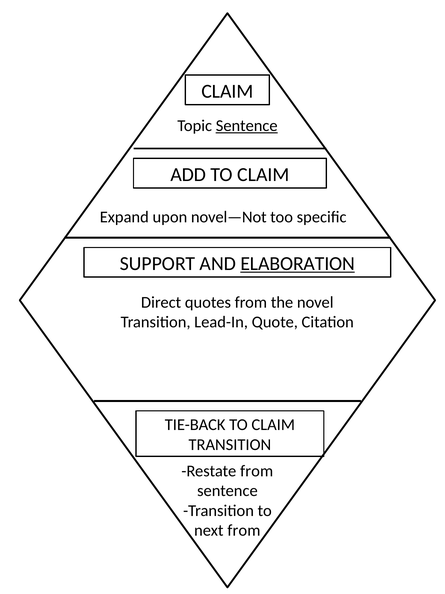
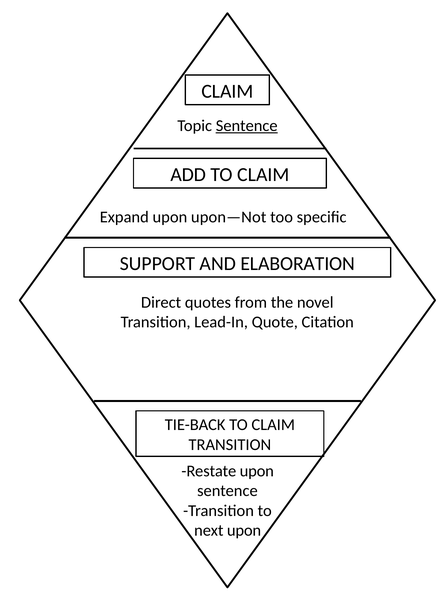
novel—Not: novel—Not -> upon—Not (229, 217)
ELABORATION underline: present -> none (298, 263)
Restate from: from -> upon (257, 471)
next from: from -> upon (244, 530)
